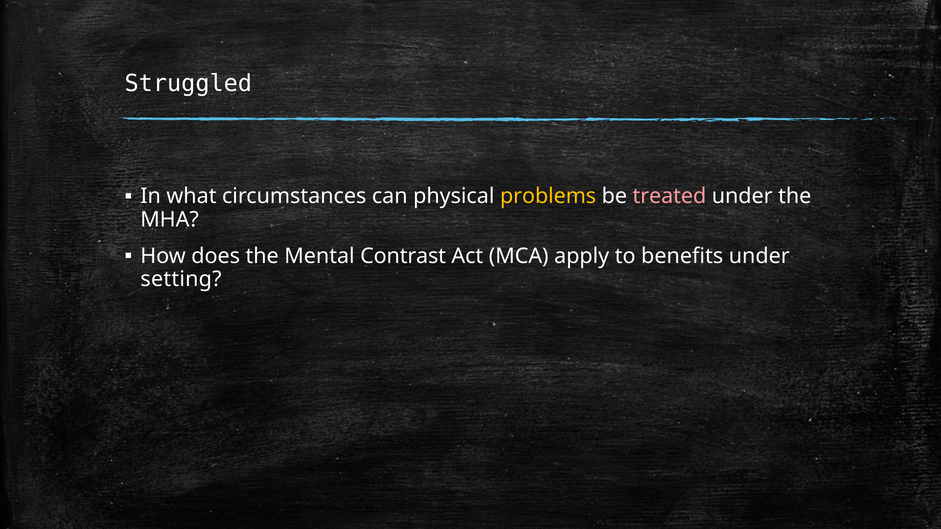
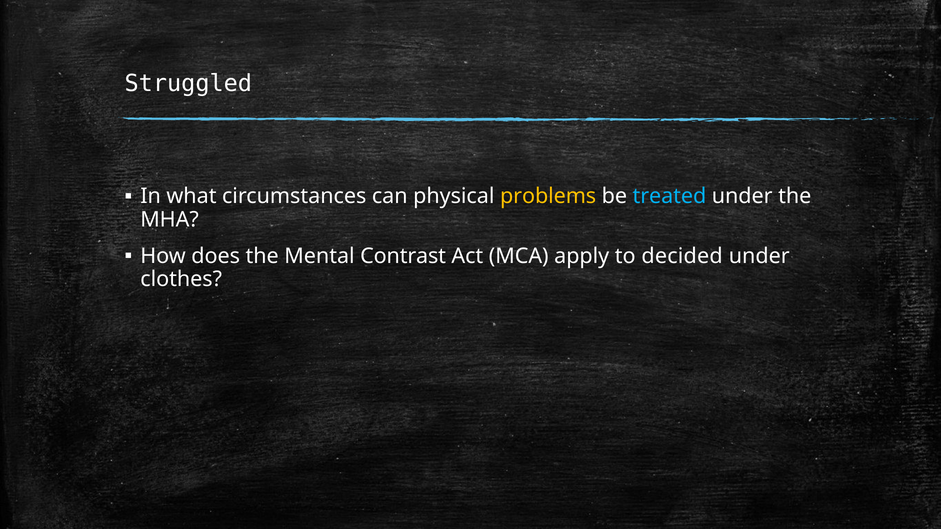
treated colour: pink -> light blue (669, 196)
beneﬁts: beneﬁts -> decided (682, 256)
setting: setting -> clothes (181, 280)
